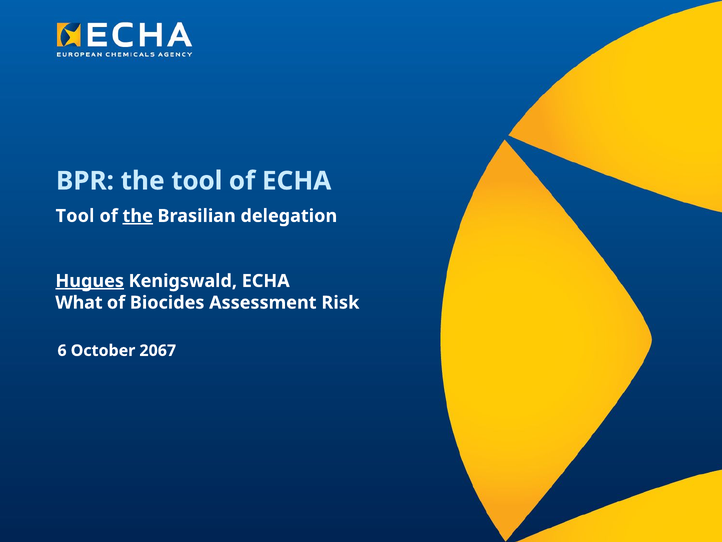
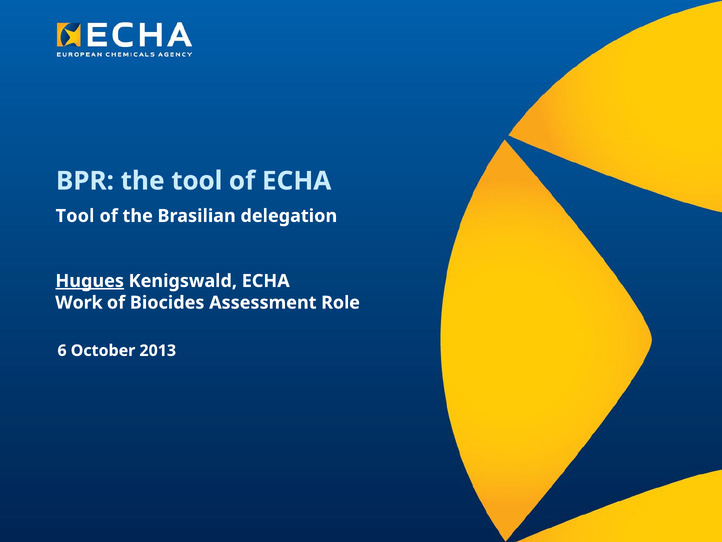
the underline: present -> none (138, 216)
What: What -> Work (79, 302)
Risk: Risk -> Role (341, 302)
2067: 2067 -> 2013 (158, 350)
